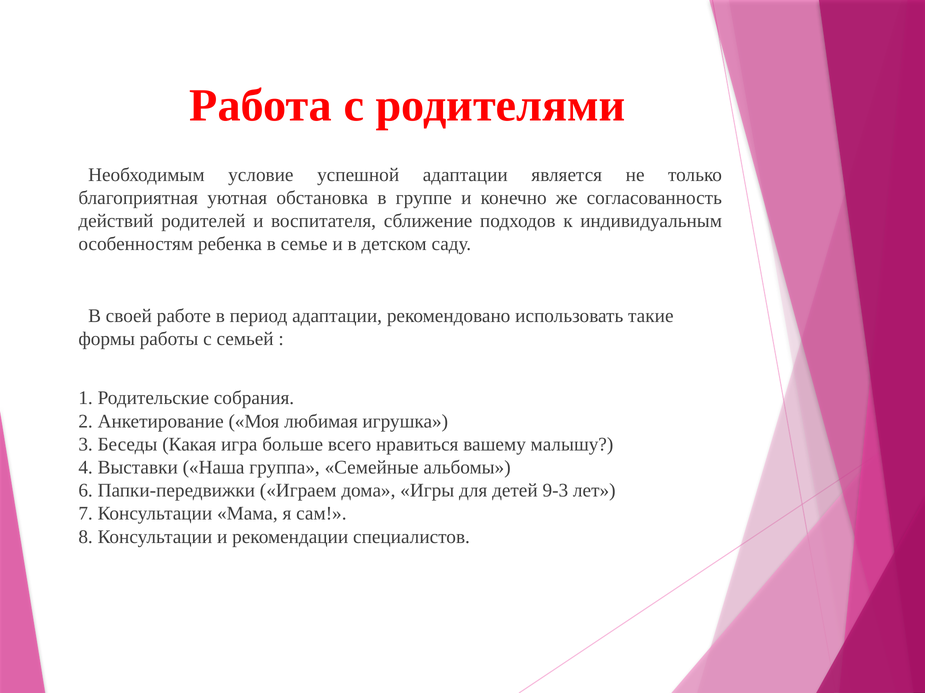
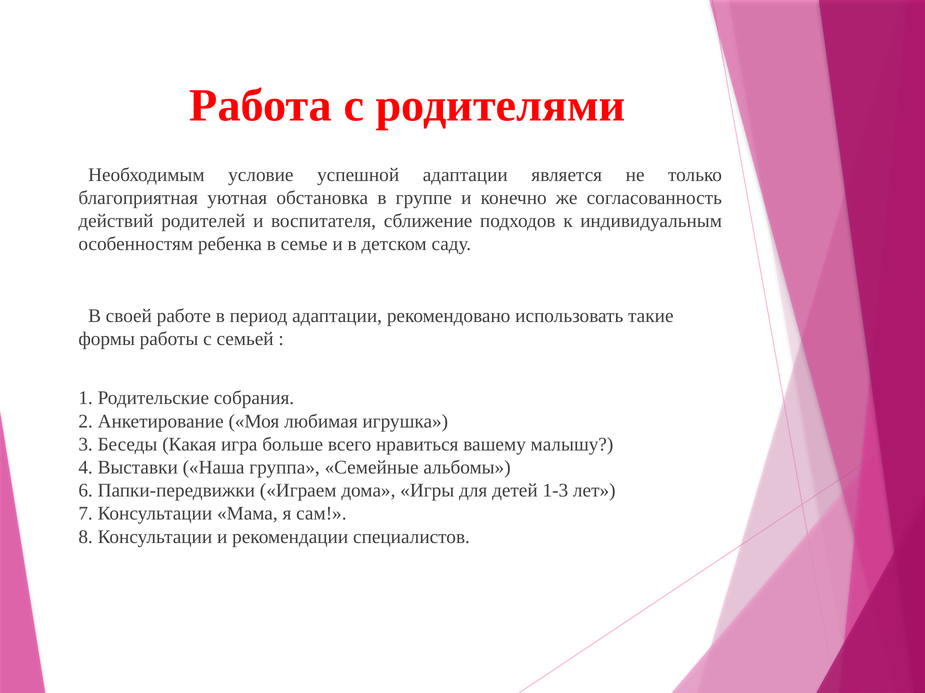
9-3: 9-3 -> 1-3 (555, 491)
